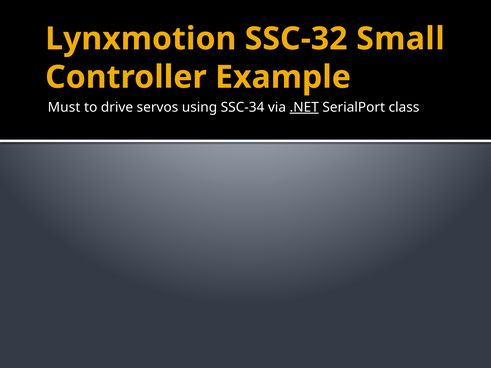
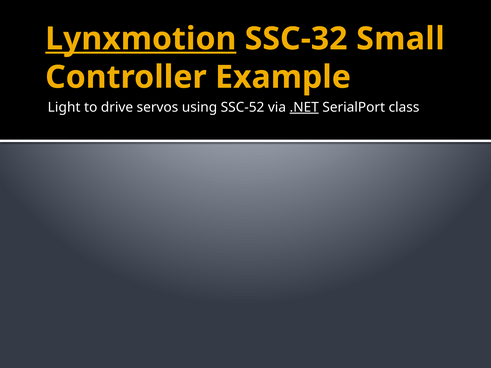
Lynxmotion underline: none -> present (141, 39)
Must: Must -> Light (64, 107)
SSC-34: SSC-34 -> SSC-52 (243, 107)
